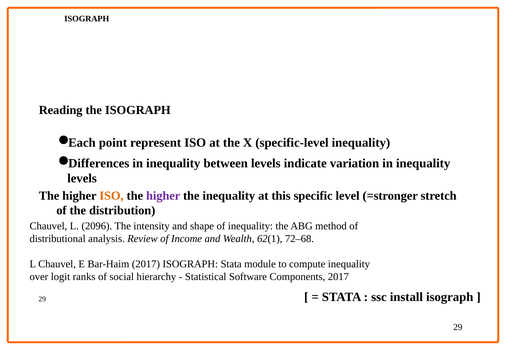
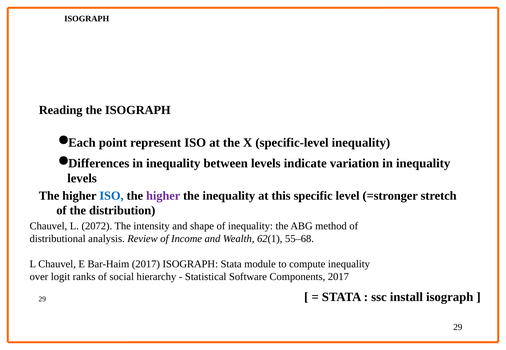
ISO colour: orange -> blue (111, 196)
2096: 2096 -> 2072 (97, 226)
72–68: 72–68 -> 55–68 (299, 239)
